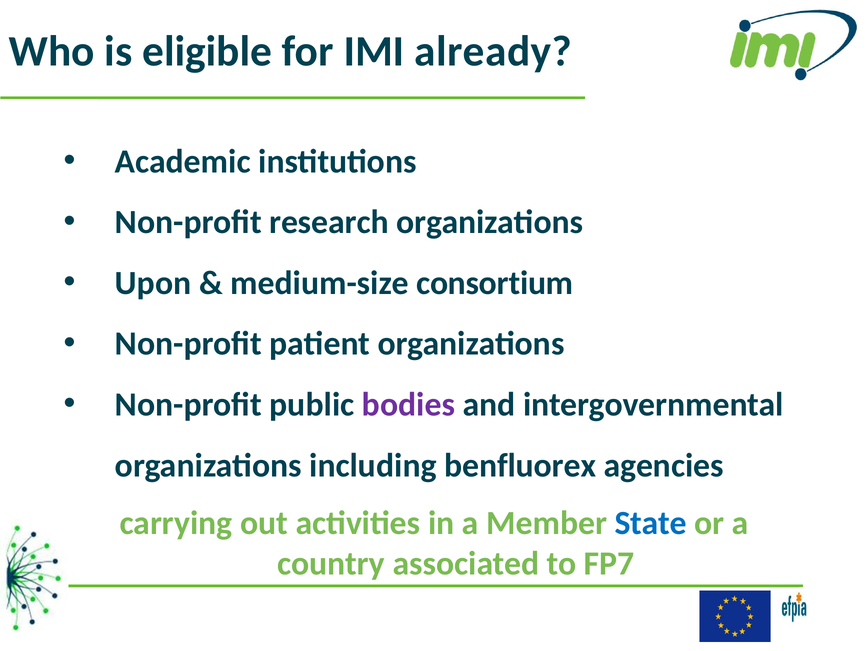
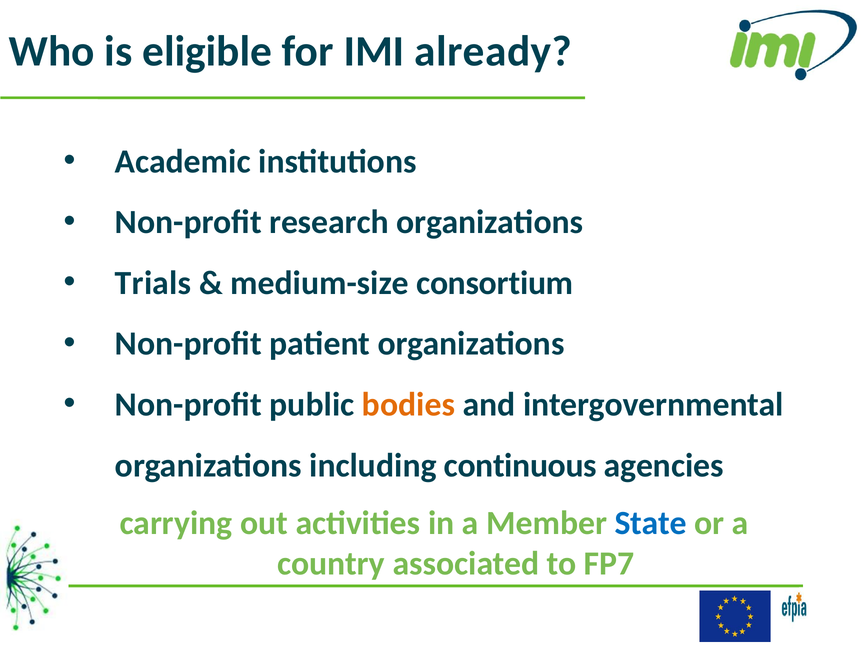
Upon: Upon -> Trials (153, 283)
bodies colour: purple -> orange (408, 405)
benfluorex: benfluorex -> continuous (520, 465)
